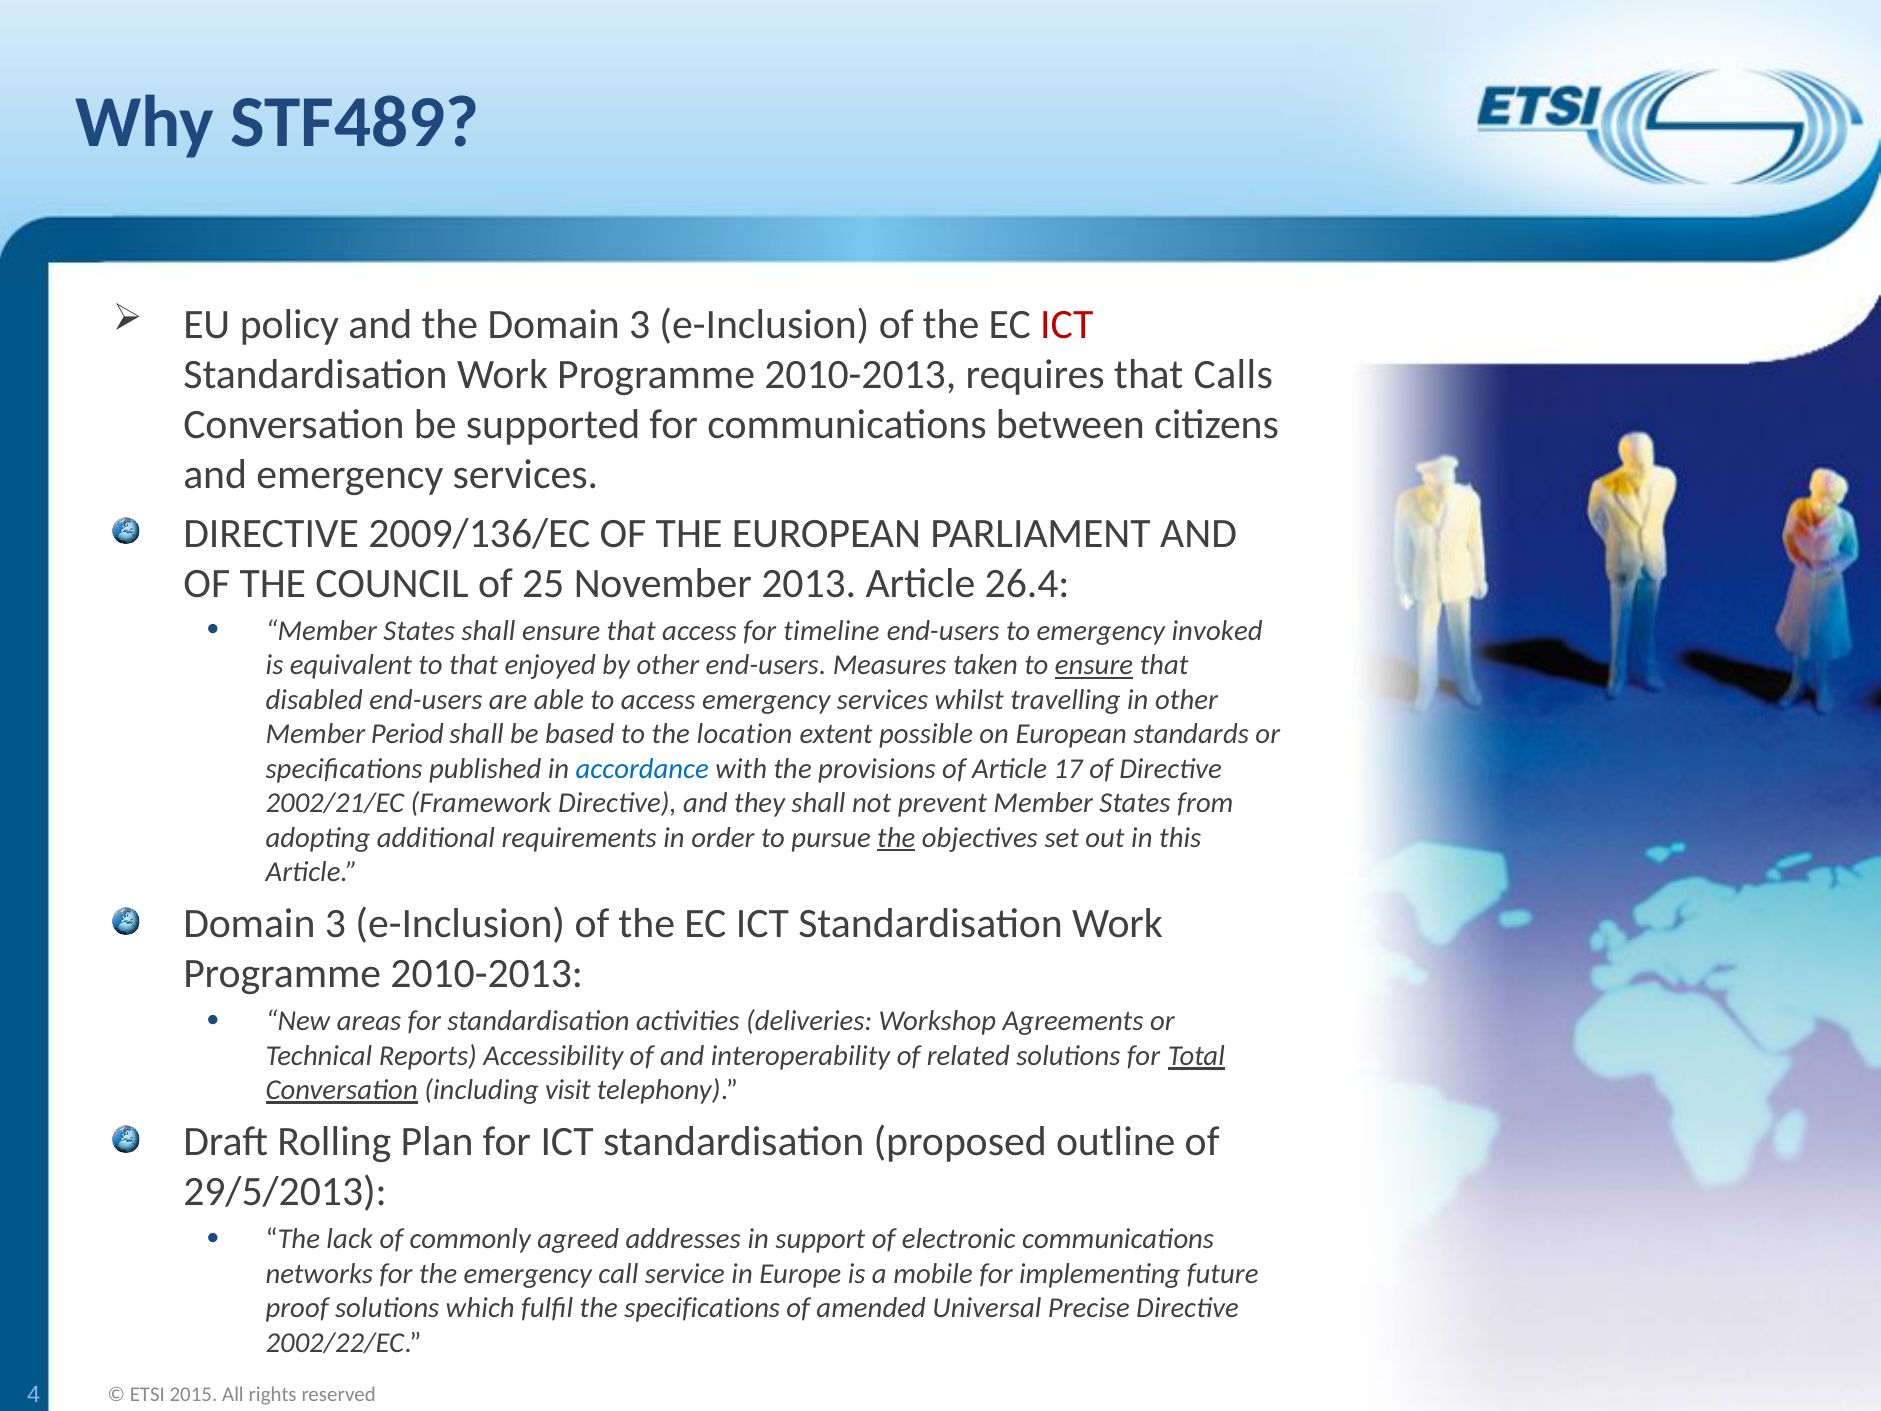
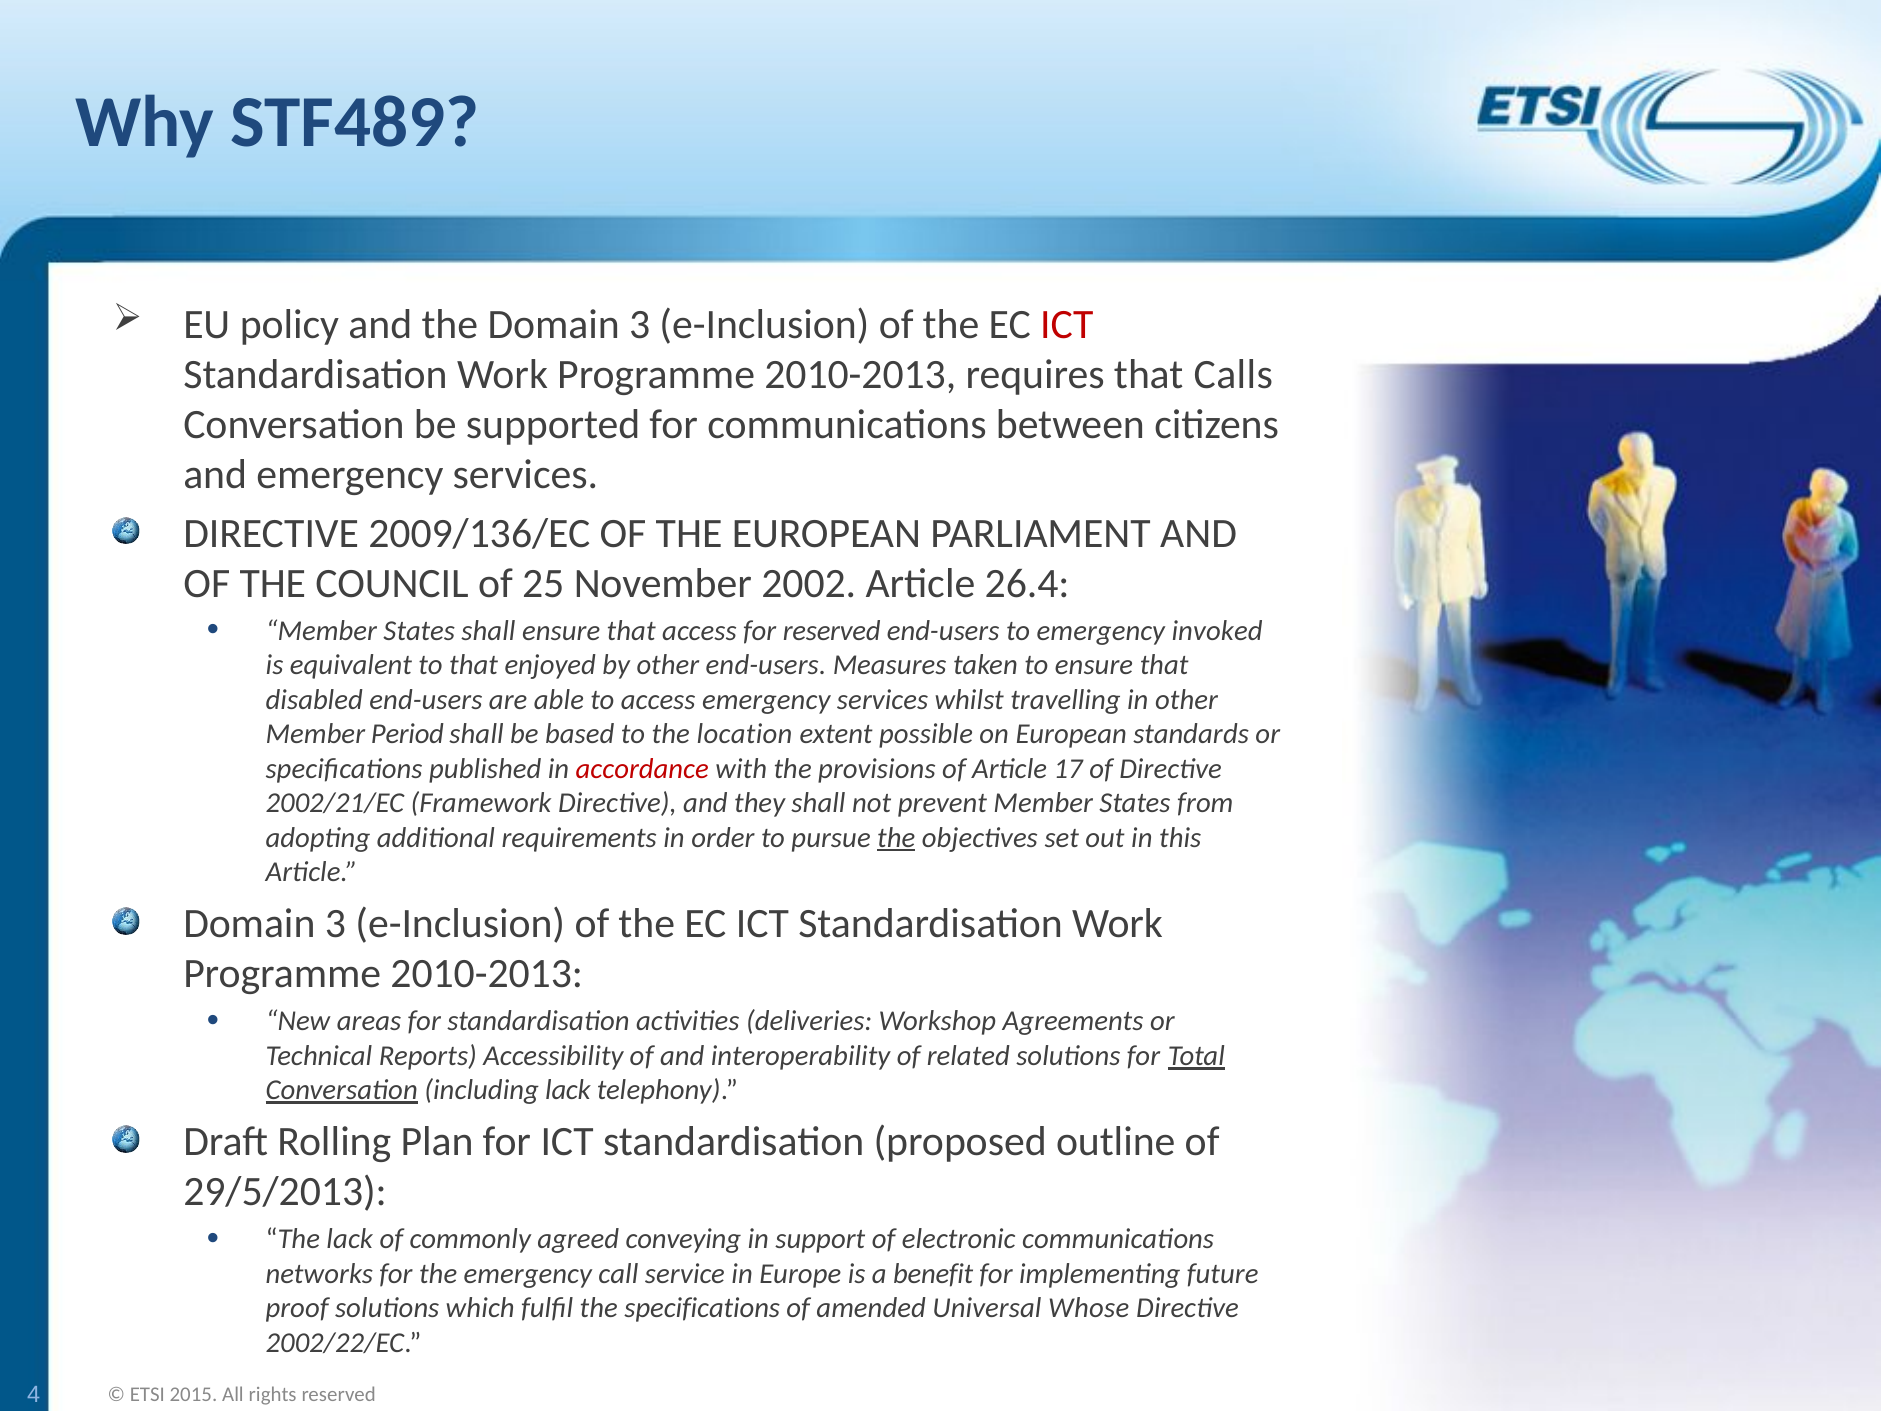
2013: 2013 -> 2002 (809, 584)
for timeline: timeline -> reserved (832, 631)
ensure underline: present -> none (1094, 665)
accordance colour: blue -> red (642, 769)
including visit: visit -> lack (568, 1090)
addresses: addresses -> conveying (683, 1239)
mobile: mobile -> benefit (933, 1274)
Precise: Precise -> Whose (1089, 1308)
